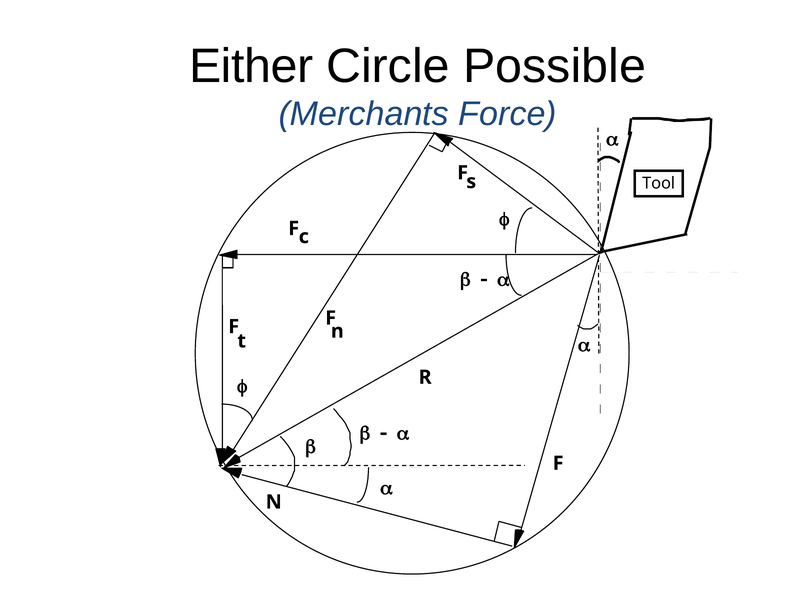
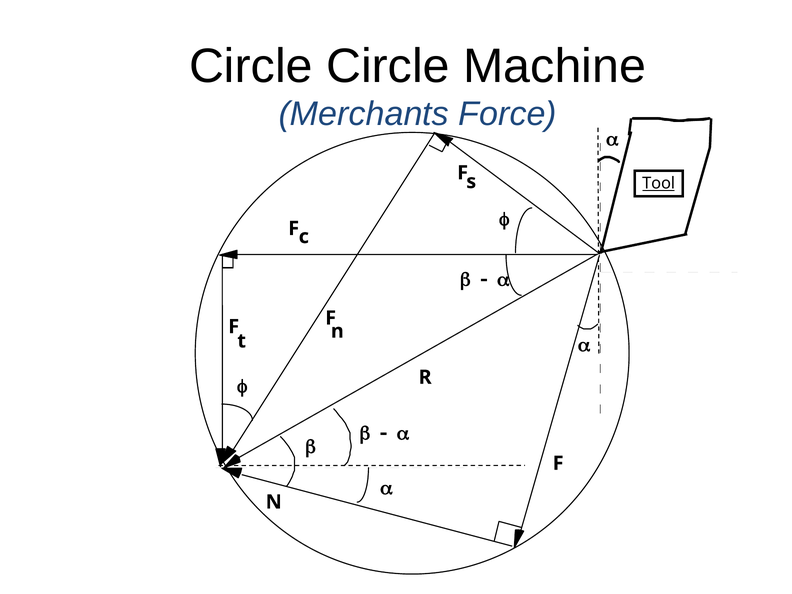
Either: Either -> Circle (251, 66)
Possible: Possible -> Machine (555, 66)
Tool underline: none -> present (659, 184)
